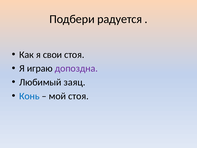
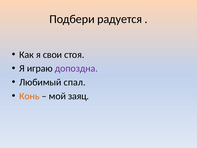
заяц: заяц -> спал (75, 82)
Конь colour: blue -> orange (29, 96)
мой стоя: стоя -> заяц (79, 96)
